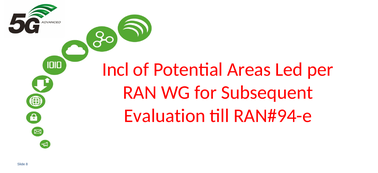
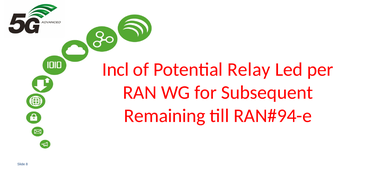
Areas: Areas -> Relay (249, 70)
Evaluation: Evaluation -> Remaining (165, 116)
